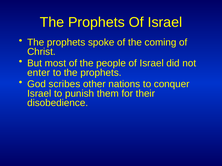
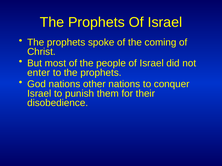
God scribes: scribes -> nations (64, 84)
